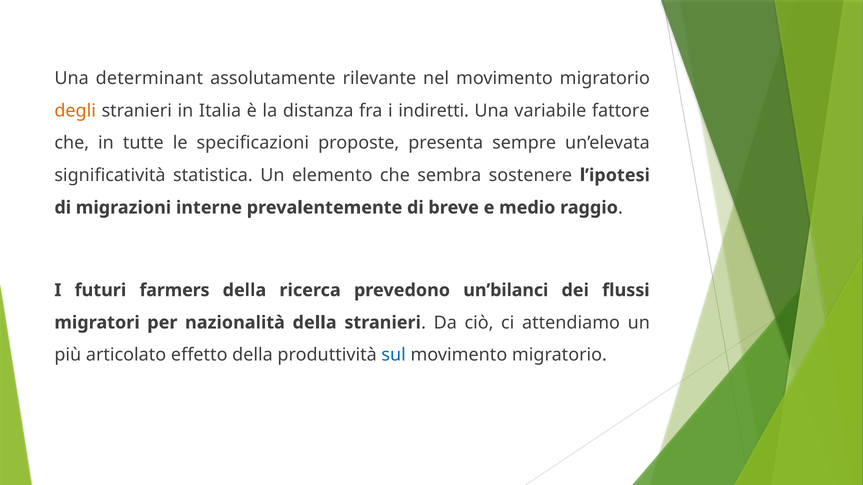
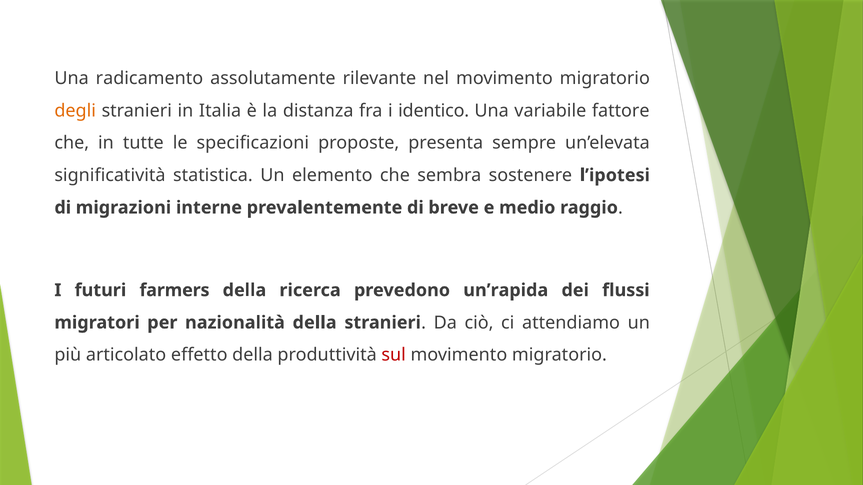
determinant: determinant -> radicamento (149, 78)
indiretti: indiretti -> identico (434, 111)
un’bilanci: un’bilanci -> un’rapida (506, 290)
sul colour: blue -> red (394, 355)
